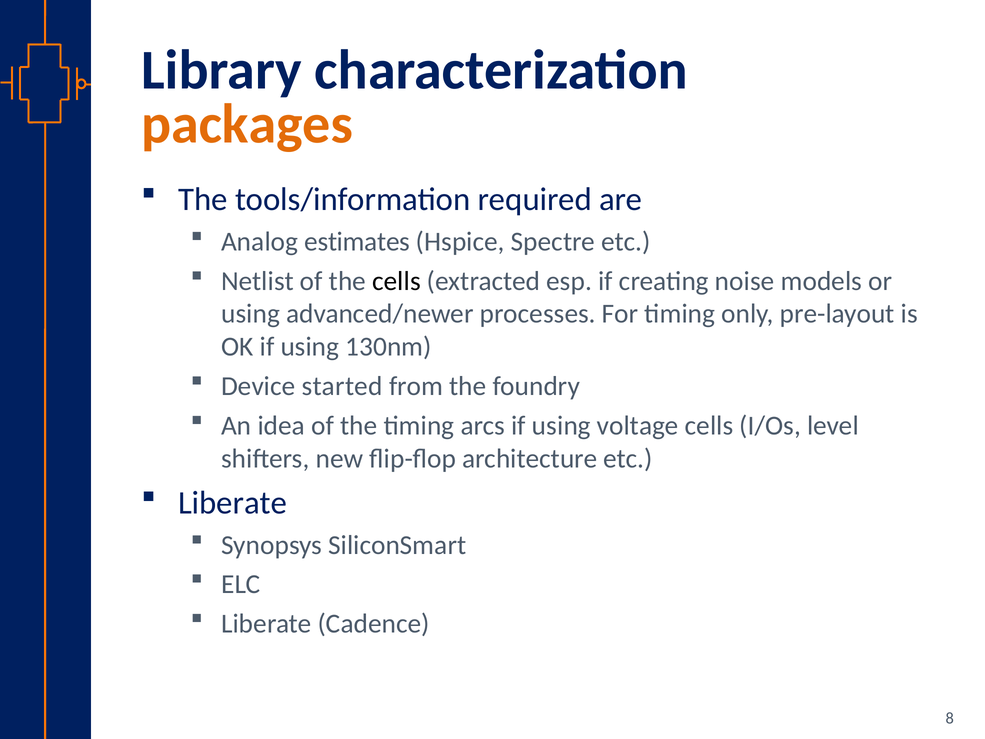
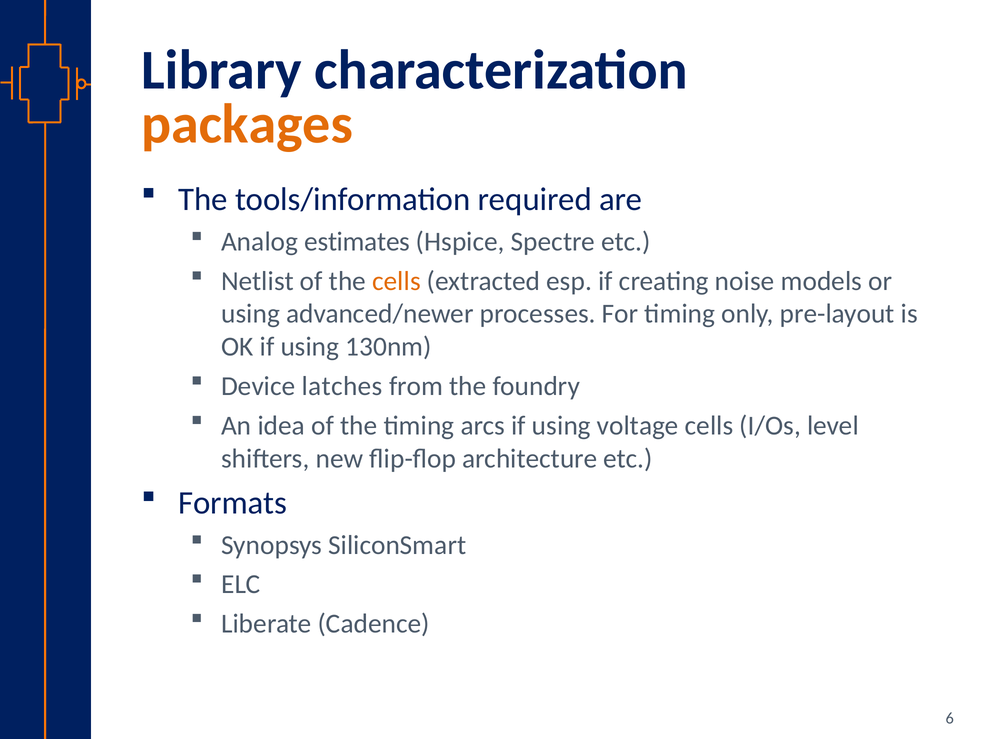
cells colour: black -> orange (397, 281)
started: started -> latches (342, 386)
Liberate: Liberate -> Formats (233, 503)
8: 8 -> 6 (950, 718)
